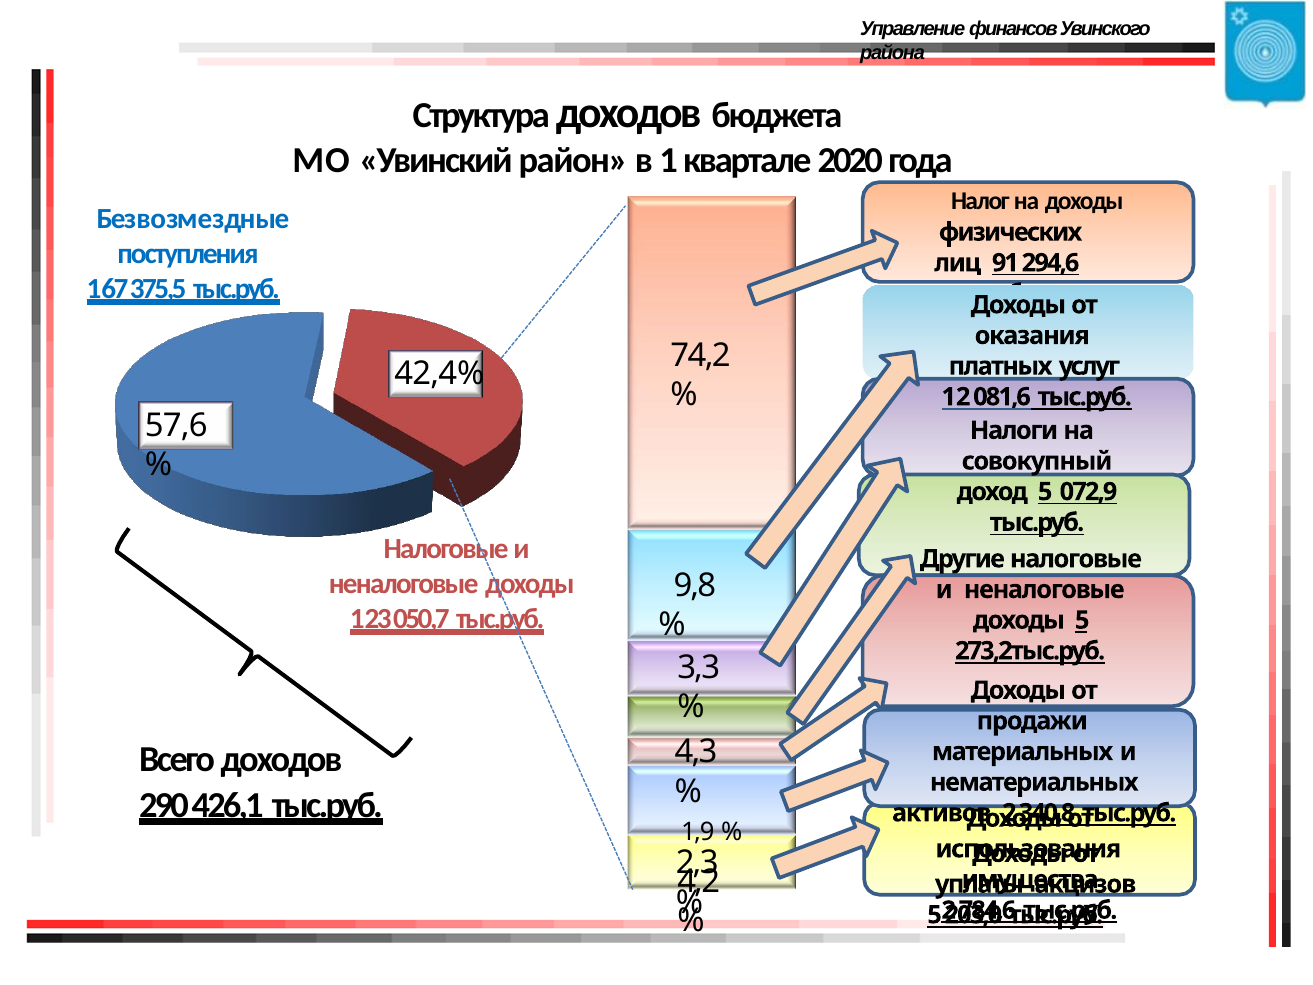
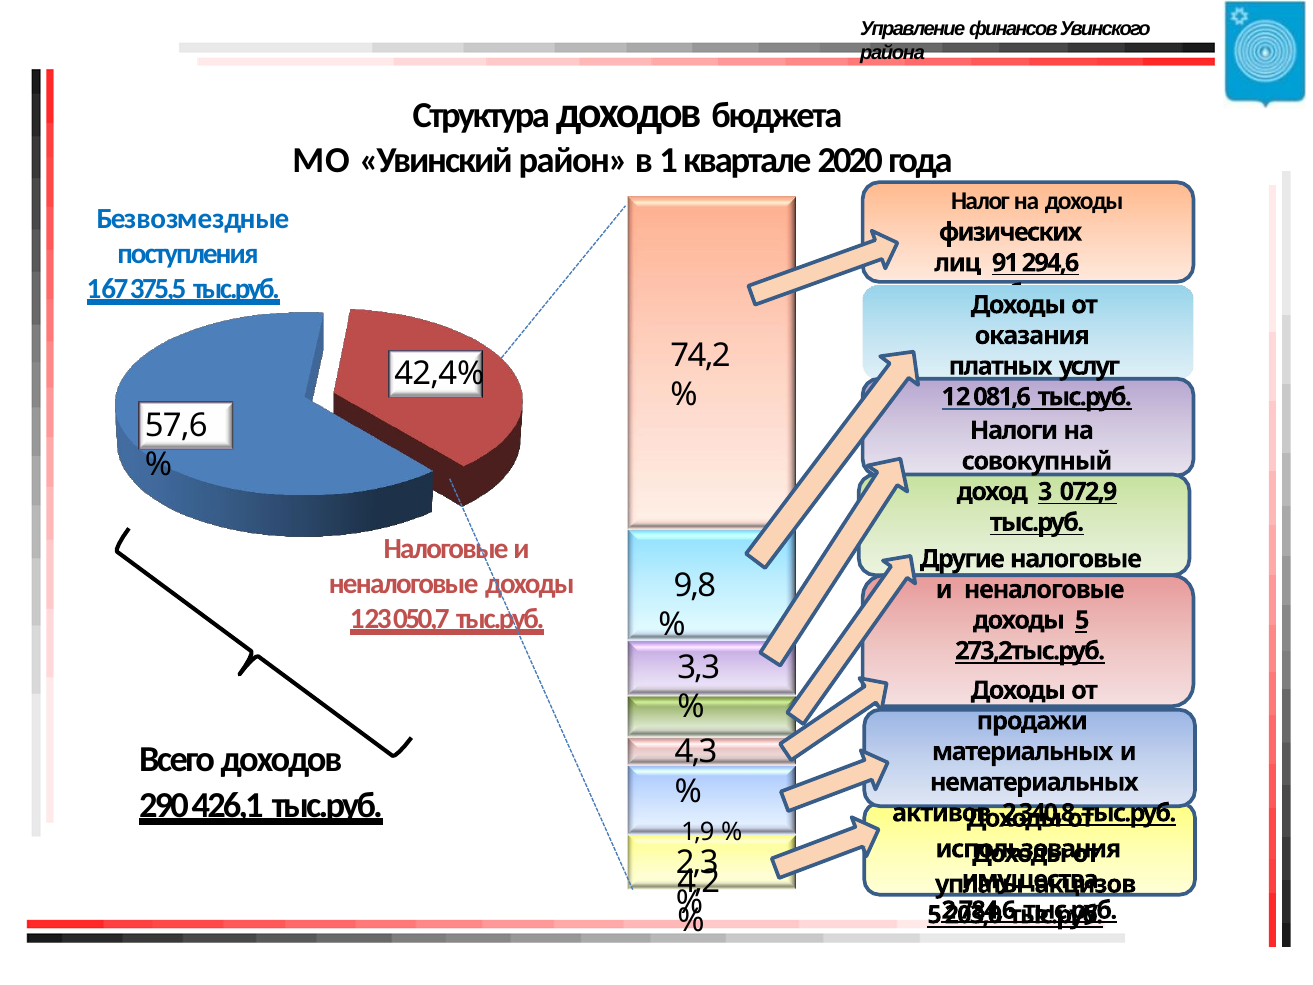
доход 5: 5 -> 3 (1045, 492)
